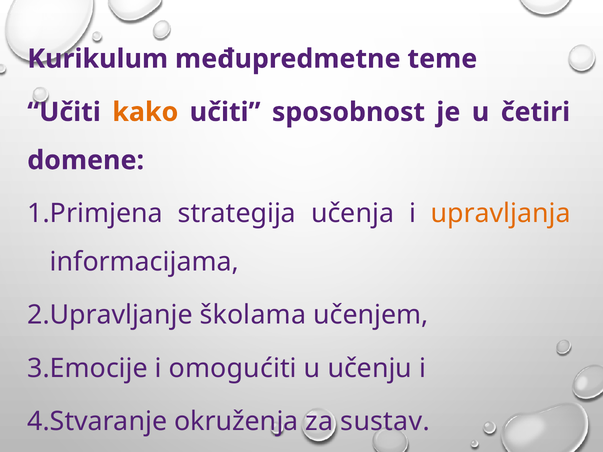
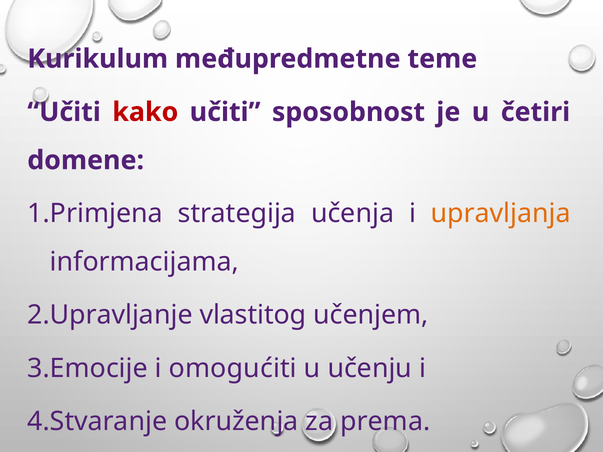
kako colour: orange -> red (145, 112)
školama: školama -> vlastitog (253, 315)
sustav: sustav -> prema (385, 422)
